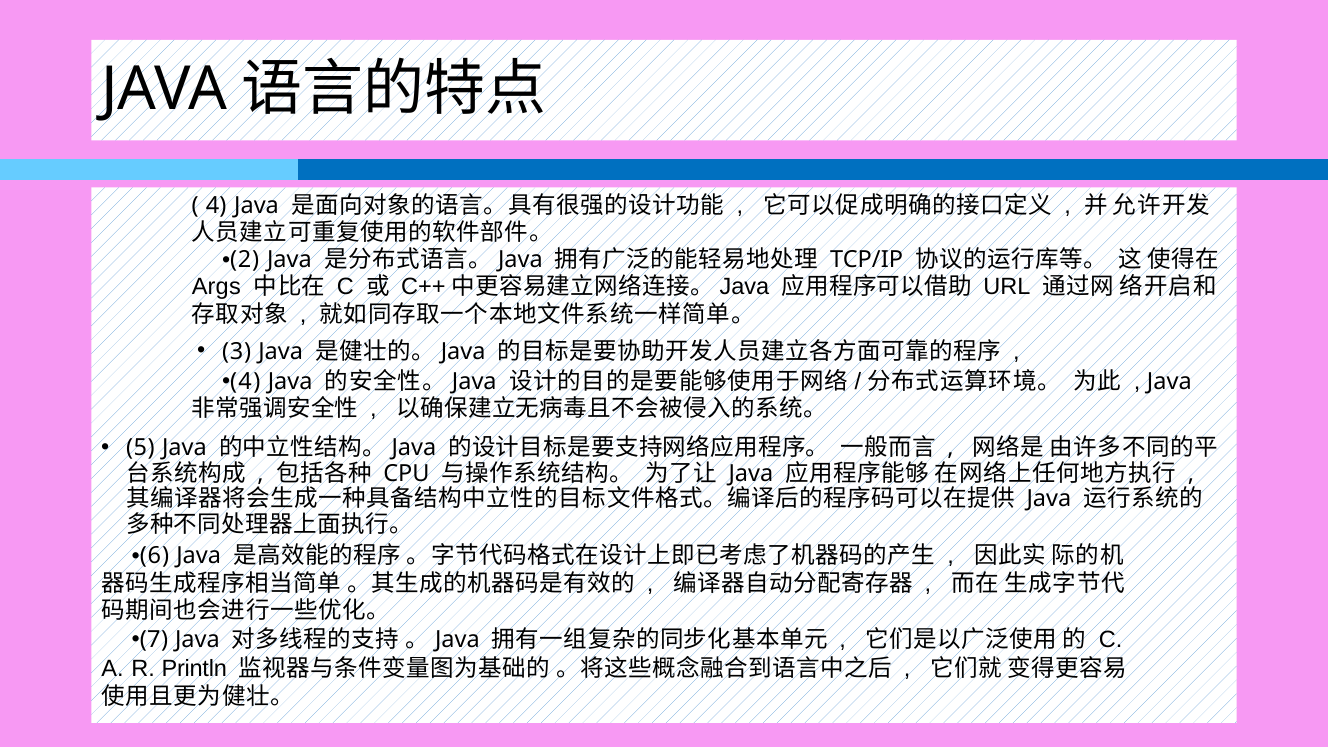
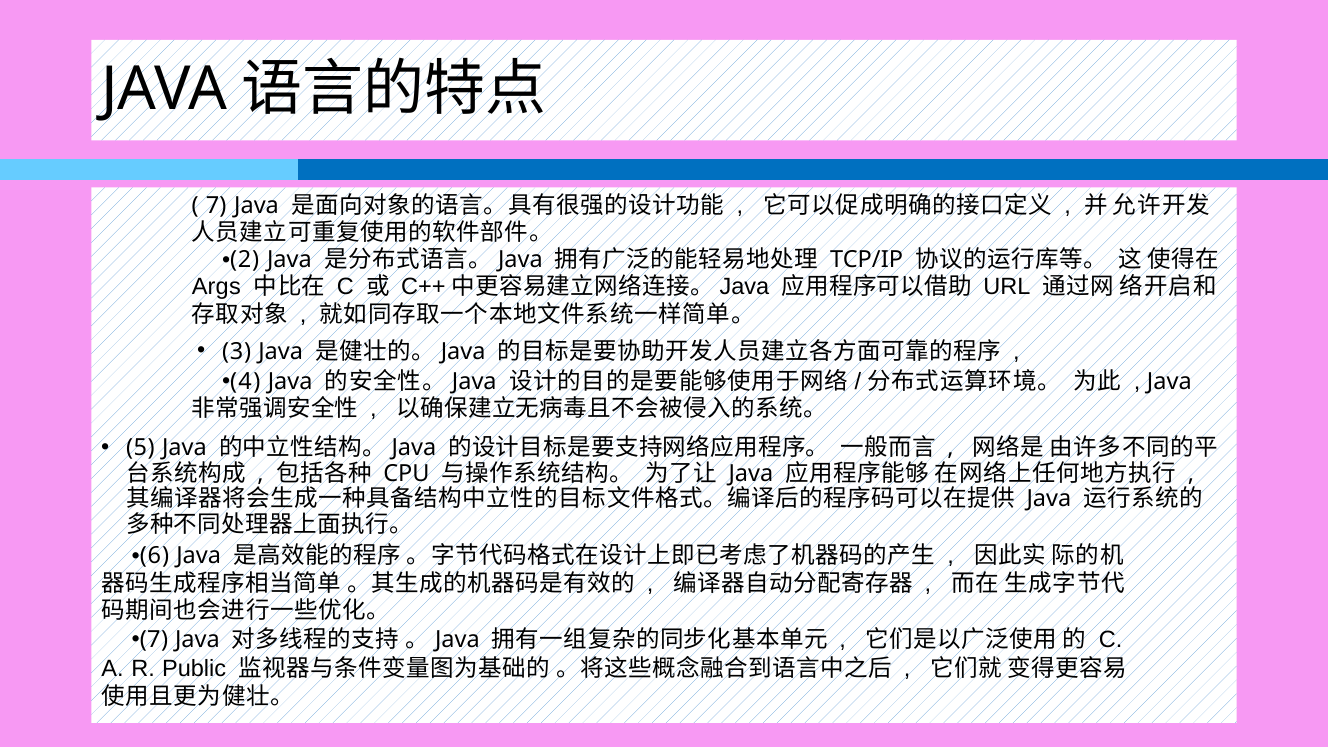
4: 4 -> 7 (216, 206)
Println: Println -> Public (194, 668)
